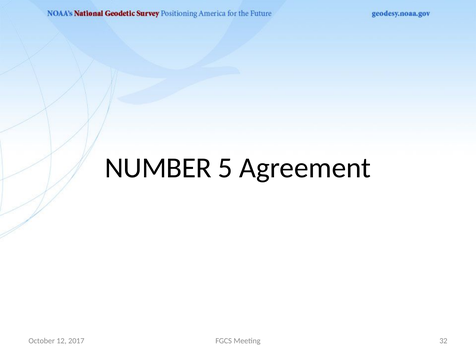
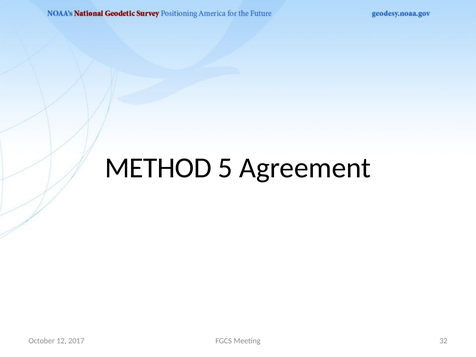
NUMBER: NUMBER -> METHOD (158, 168)
